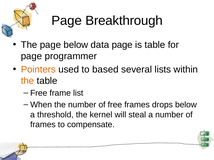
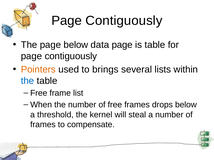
Breakthrough: Breakthrough -> Contiguously (124, 21)
programmer: programmer -> contiguously (71, 56)
based: based -> brings (105, 70)
the colour: orange -> blue (27, 81)
